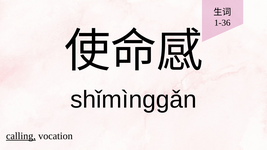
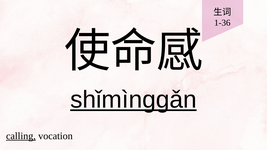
shǐmìnggǎn underline: none -> present (133, 100)
